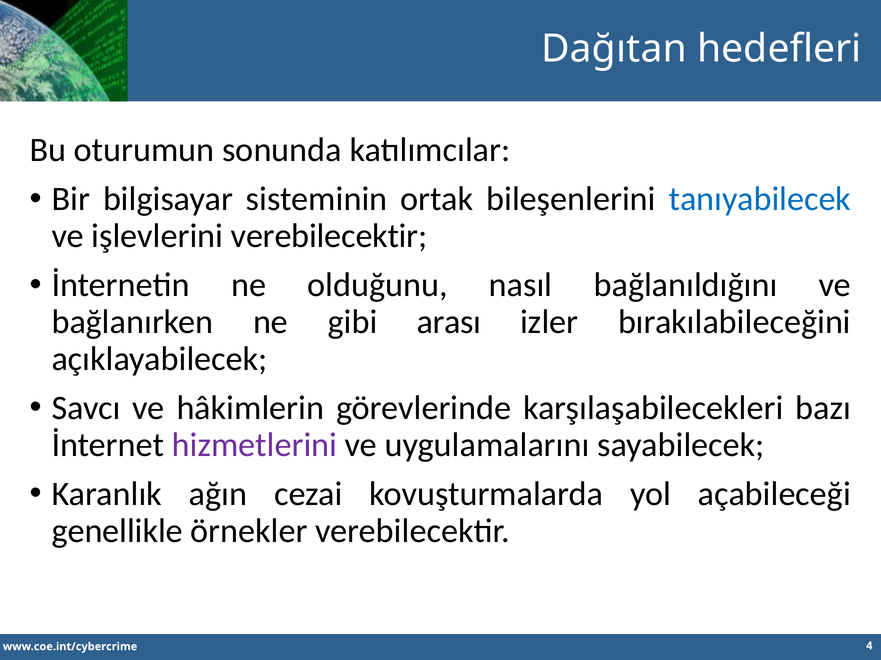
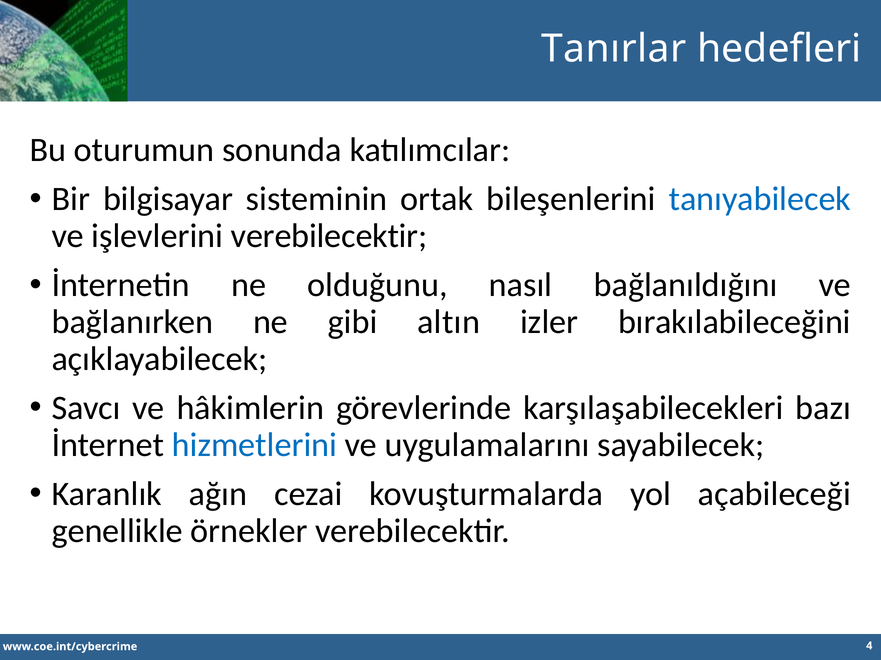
Dağıtan: Dağıtan -> Tanırlar (614, 49)
arası: arası -> altın (449, 322)
hizmetlerini colour: purple -> blue (254, 445)
